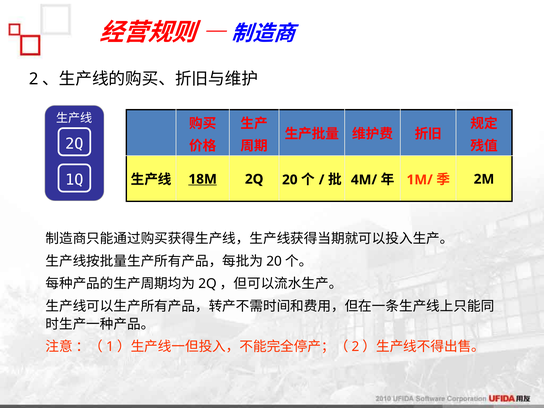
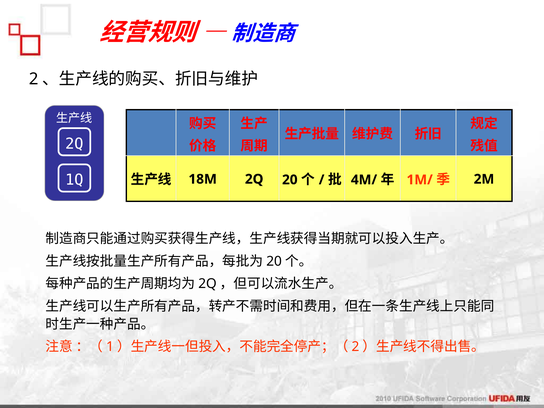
18M underline: present -> none (203, 179)
